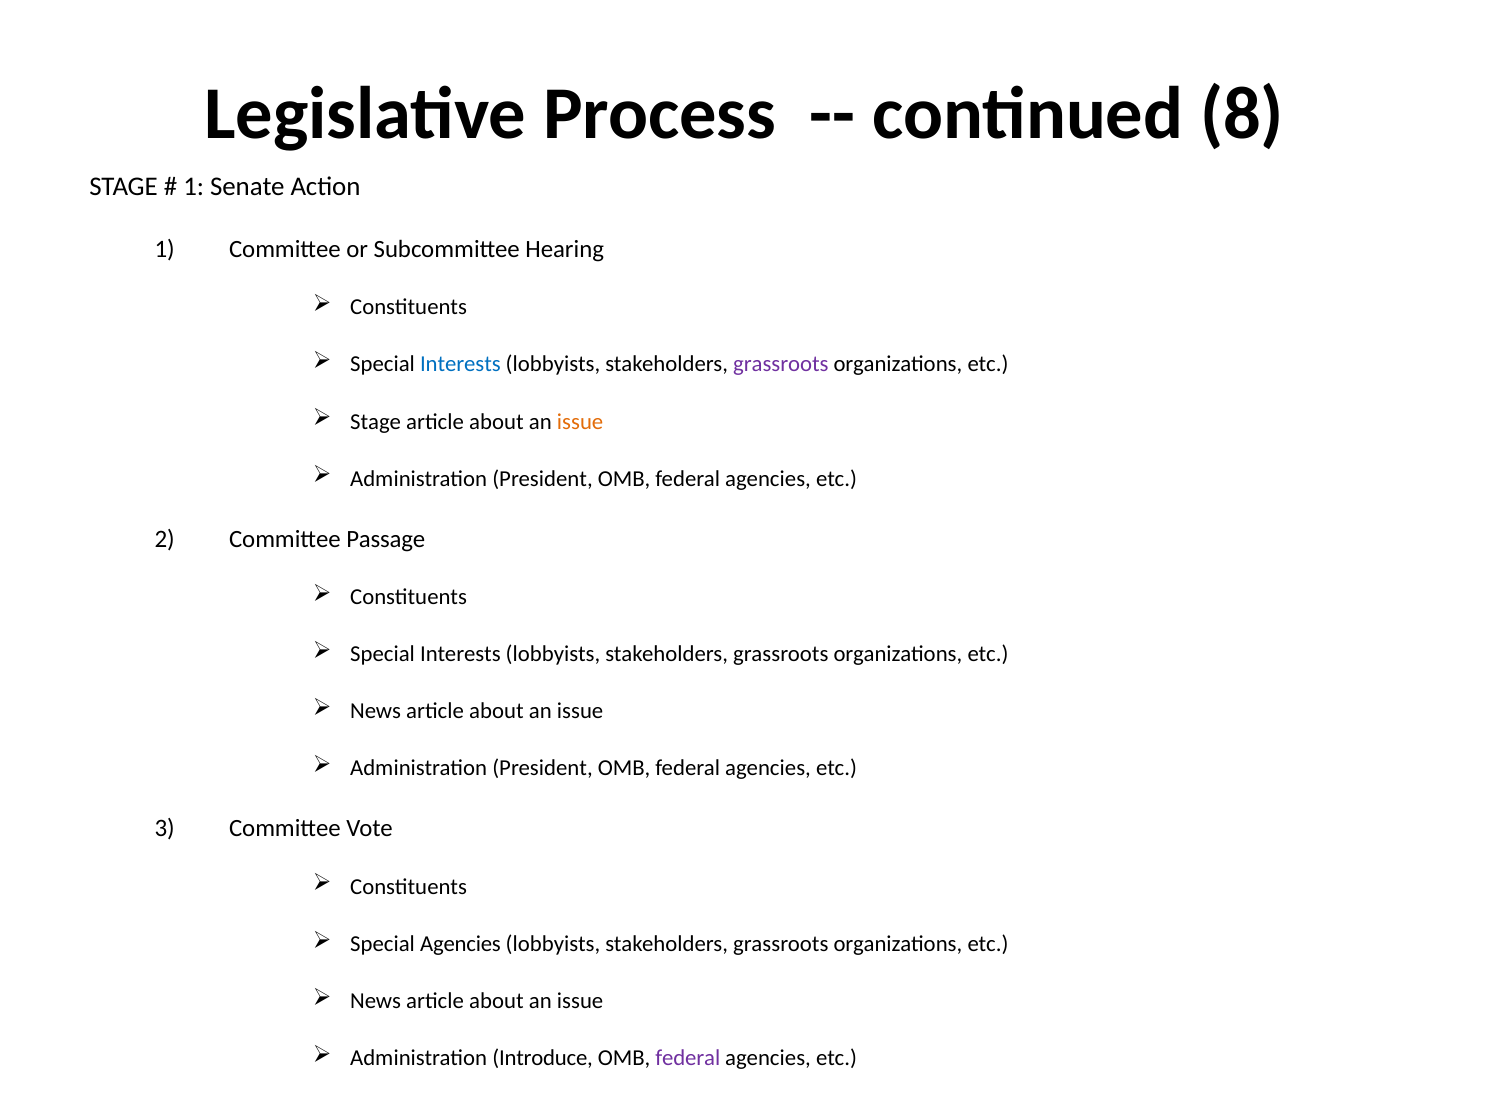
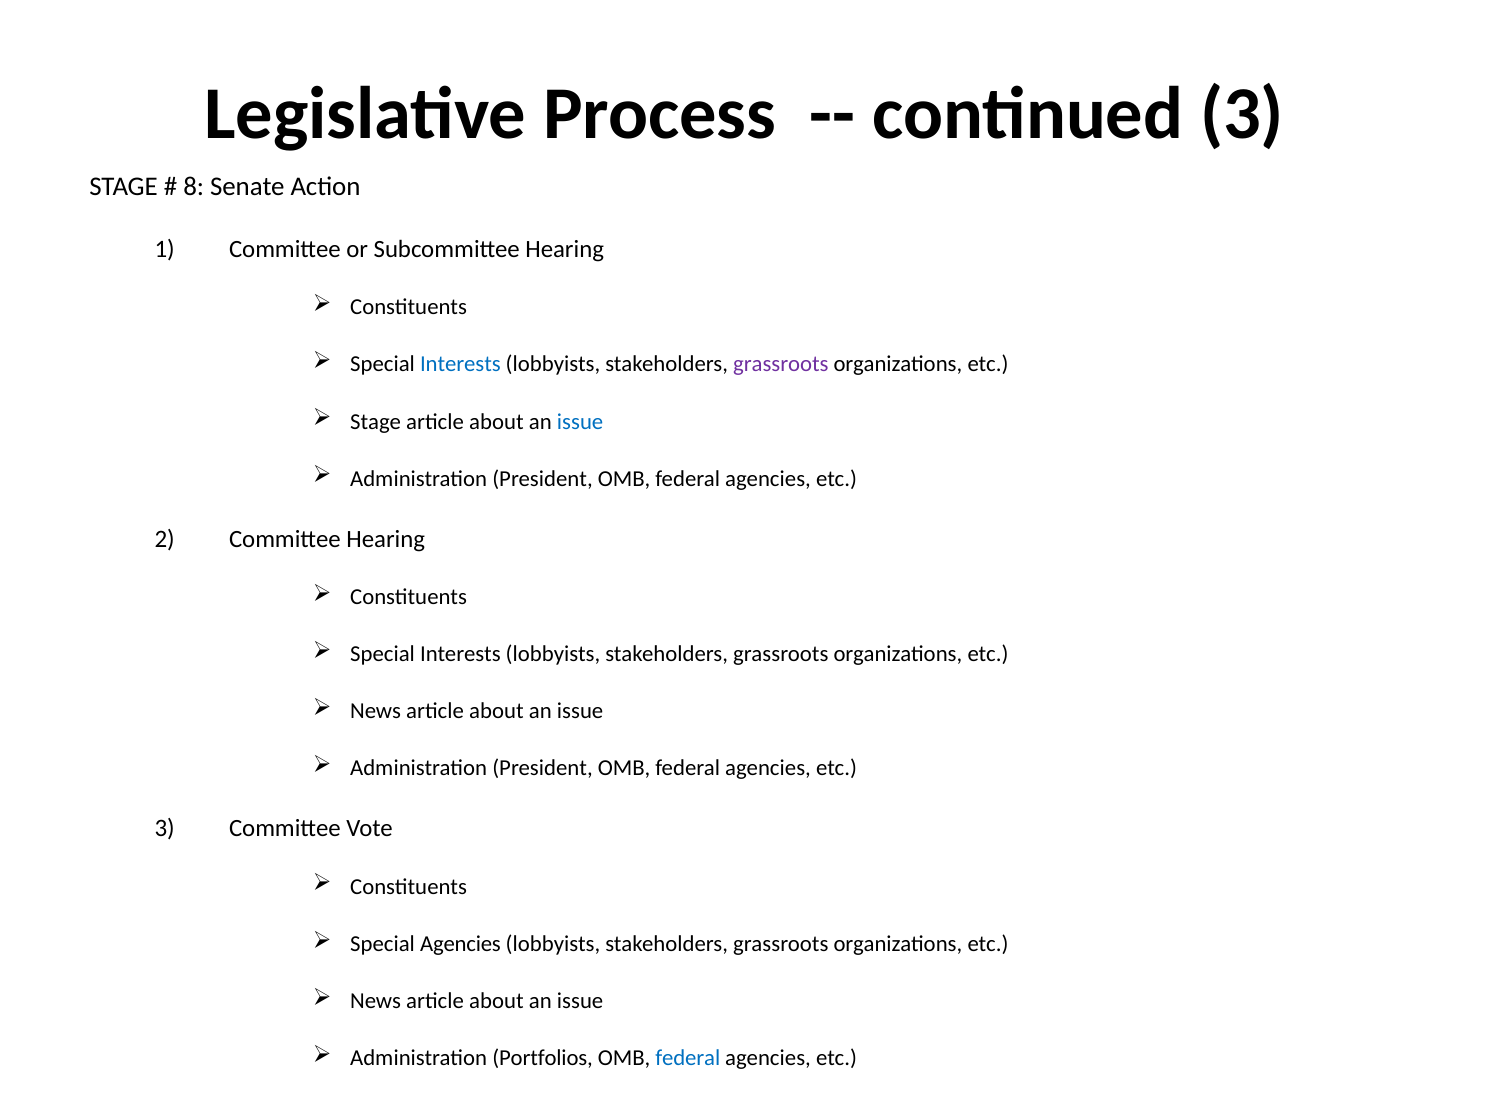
continued 8: 8 -> 3 (1242, 114)
1: 1 -> 8 (194, 187)
issue colour: orange -> blue (580, 422)
Committee Passage: Passage -> Hearing (386, 539)
Introduce: Introduce -> Portfolios (543, 1058)
federal colour: purple -> blue (688, 1058)
